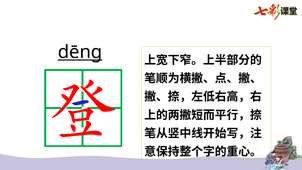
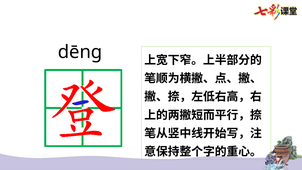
dēng underline: present -> none (80, 52)
